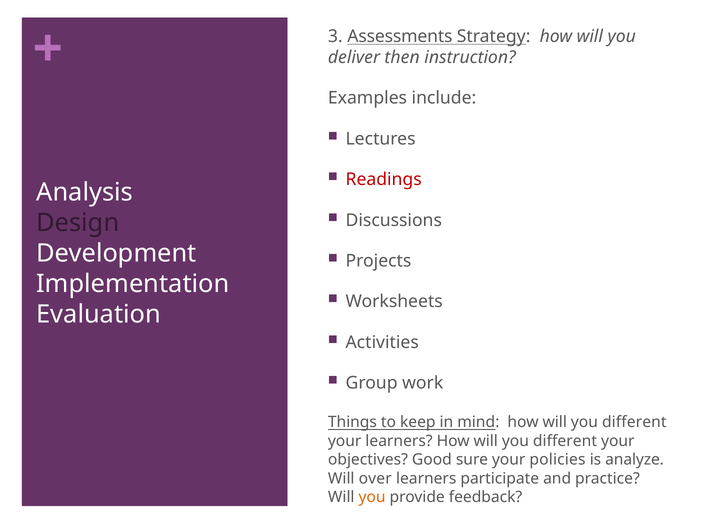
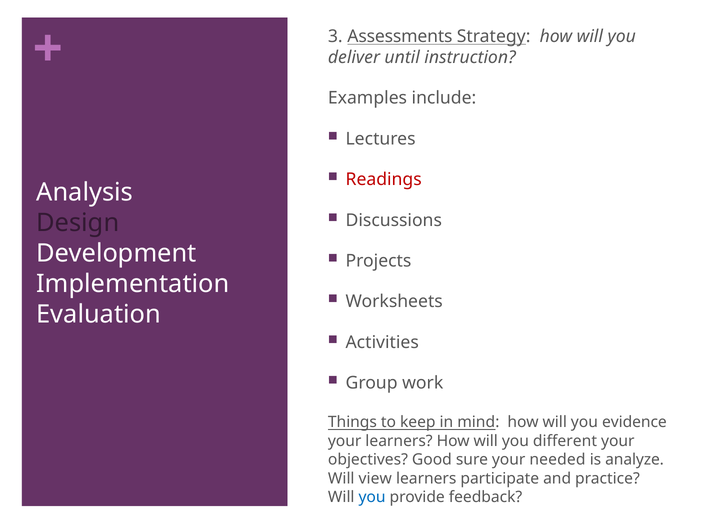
then: then -> until (402, 57)
different: different -> evidence (634, 422)
policies: policies -> needed (557, 460)
over: over -> view (375, 478)
you colour: orange -> blue (372, 497)
